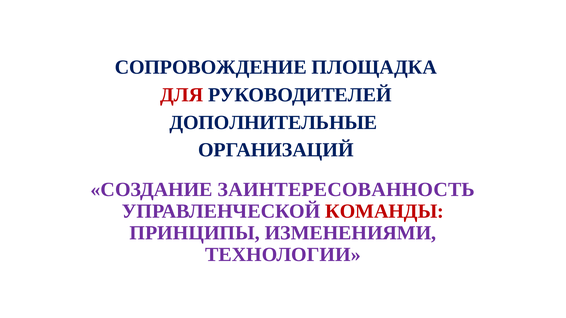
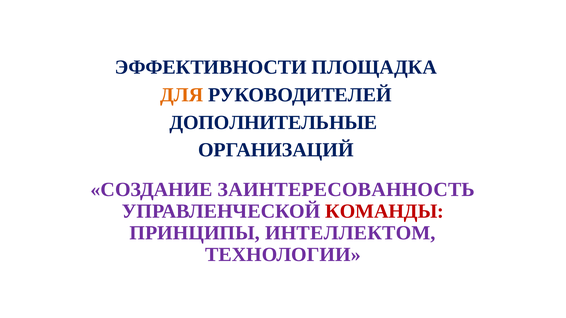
СОПРОВОЖДЕНИЕ: СОПРОВОЖДЕНИЕ -> ЭФФЕКТИВНОСТИ (211, 67)
ДЛЯ colour: red -> orange (182, 95)
ИЗМЕНЕНИЯМИ: ИЗМЕНЕНИЯМИ -> ИНТЕЛЛЕКТОМ (350, 233)
